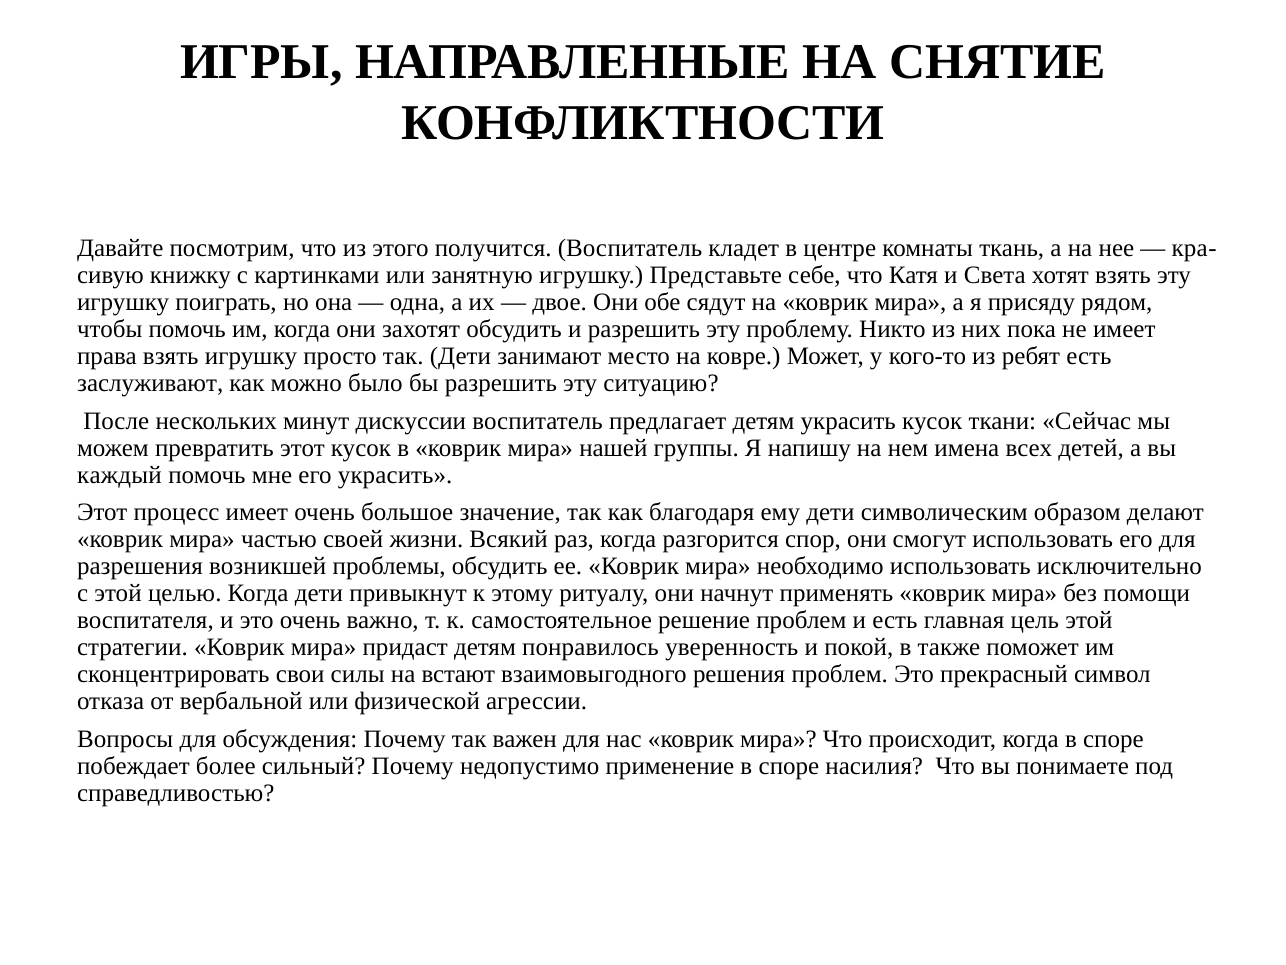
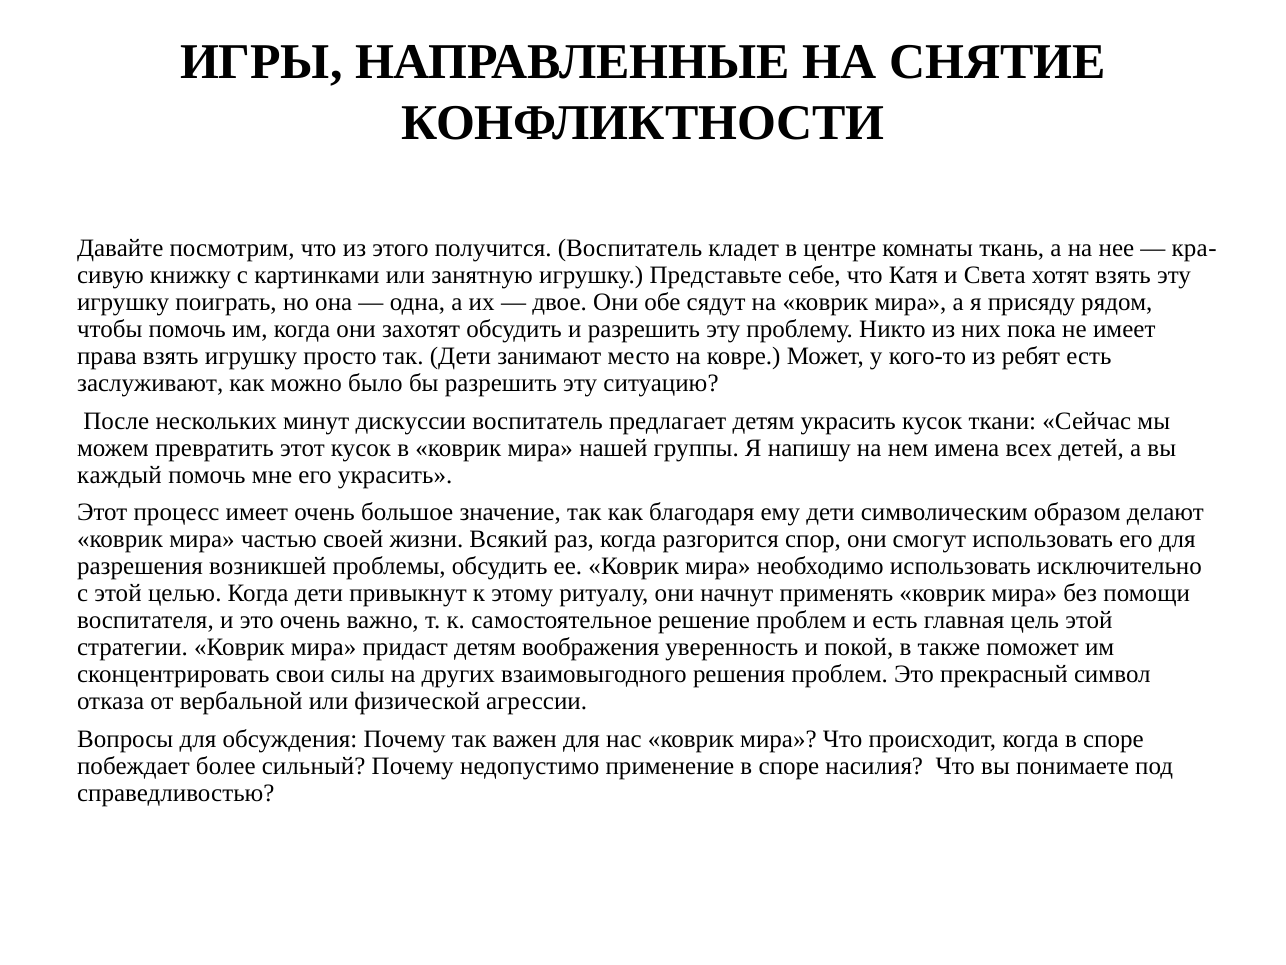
понравилось: понравилось -> воображения (591, 647)
встают: встают -> других (458, 674)
